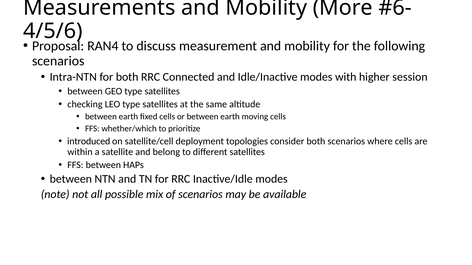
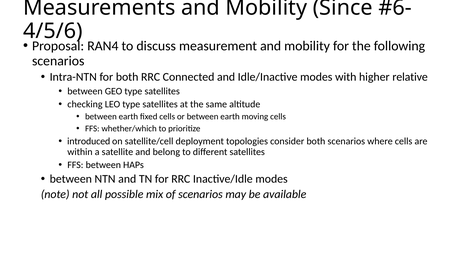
More: More -> Since (343, 8)
session: session -> relative (410, 77)
